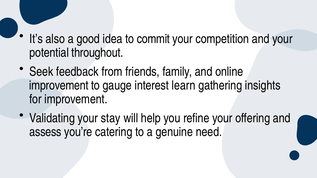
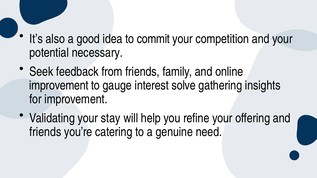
throughout: throughout -> necessary (97, 53)
learn: learn -> solve (184, 86)
assess: assess -> friends (45, 132)
